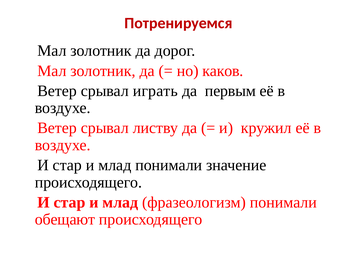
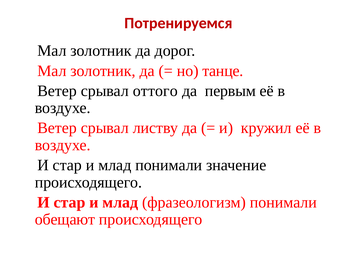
каков: каков -> танце (223, 71)
играть: играть -> оттого (155, 91)
